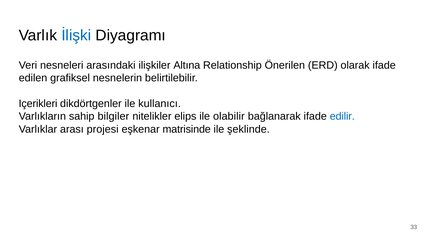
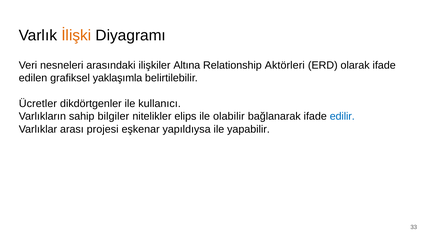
İlişki colour: blue -> orange (76, 35)
Önerilen: Önerilen -> Aktörleri (285, 65)
nesnelerin: nesnelerin -> yaklaşımla (118, 78)
Içerikleri: Içerikleri -> Ücretler (38, 104)
matrisinde: matrisinde -> yapıldıysa (187, 129)
şeklinde: şeklinde -> yapabilir (248, 129)
